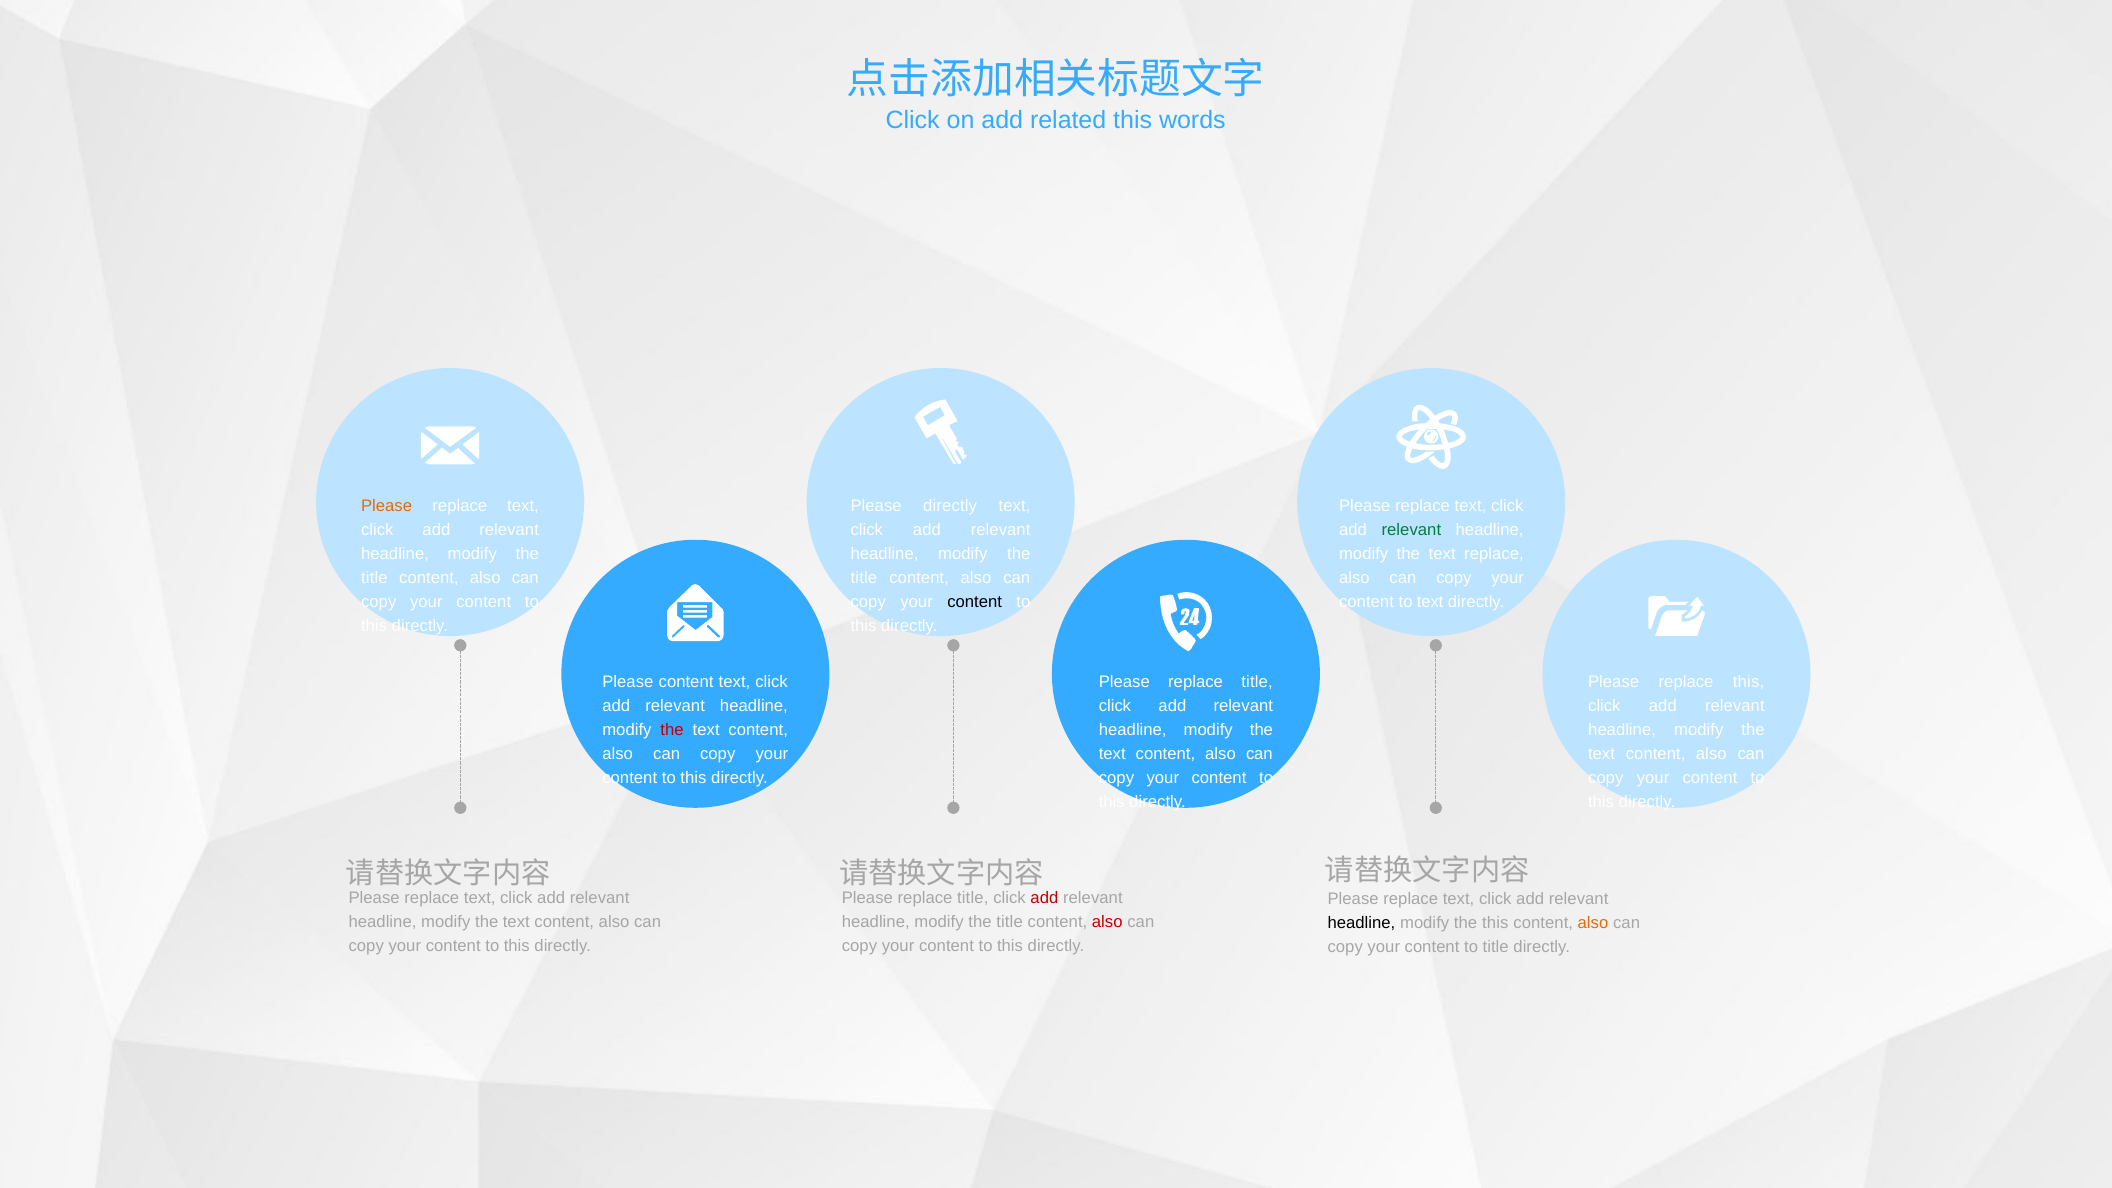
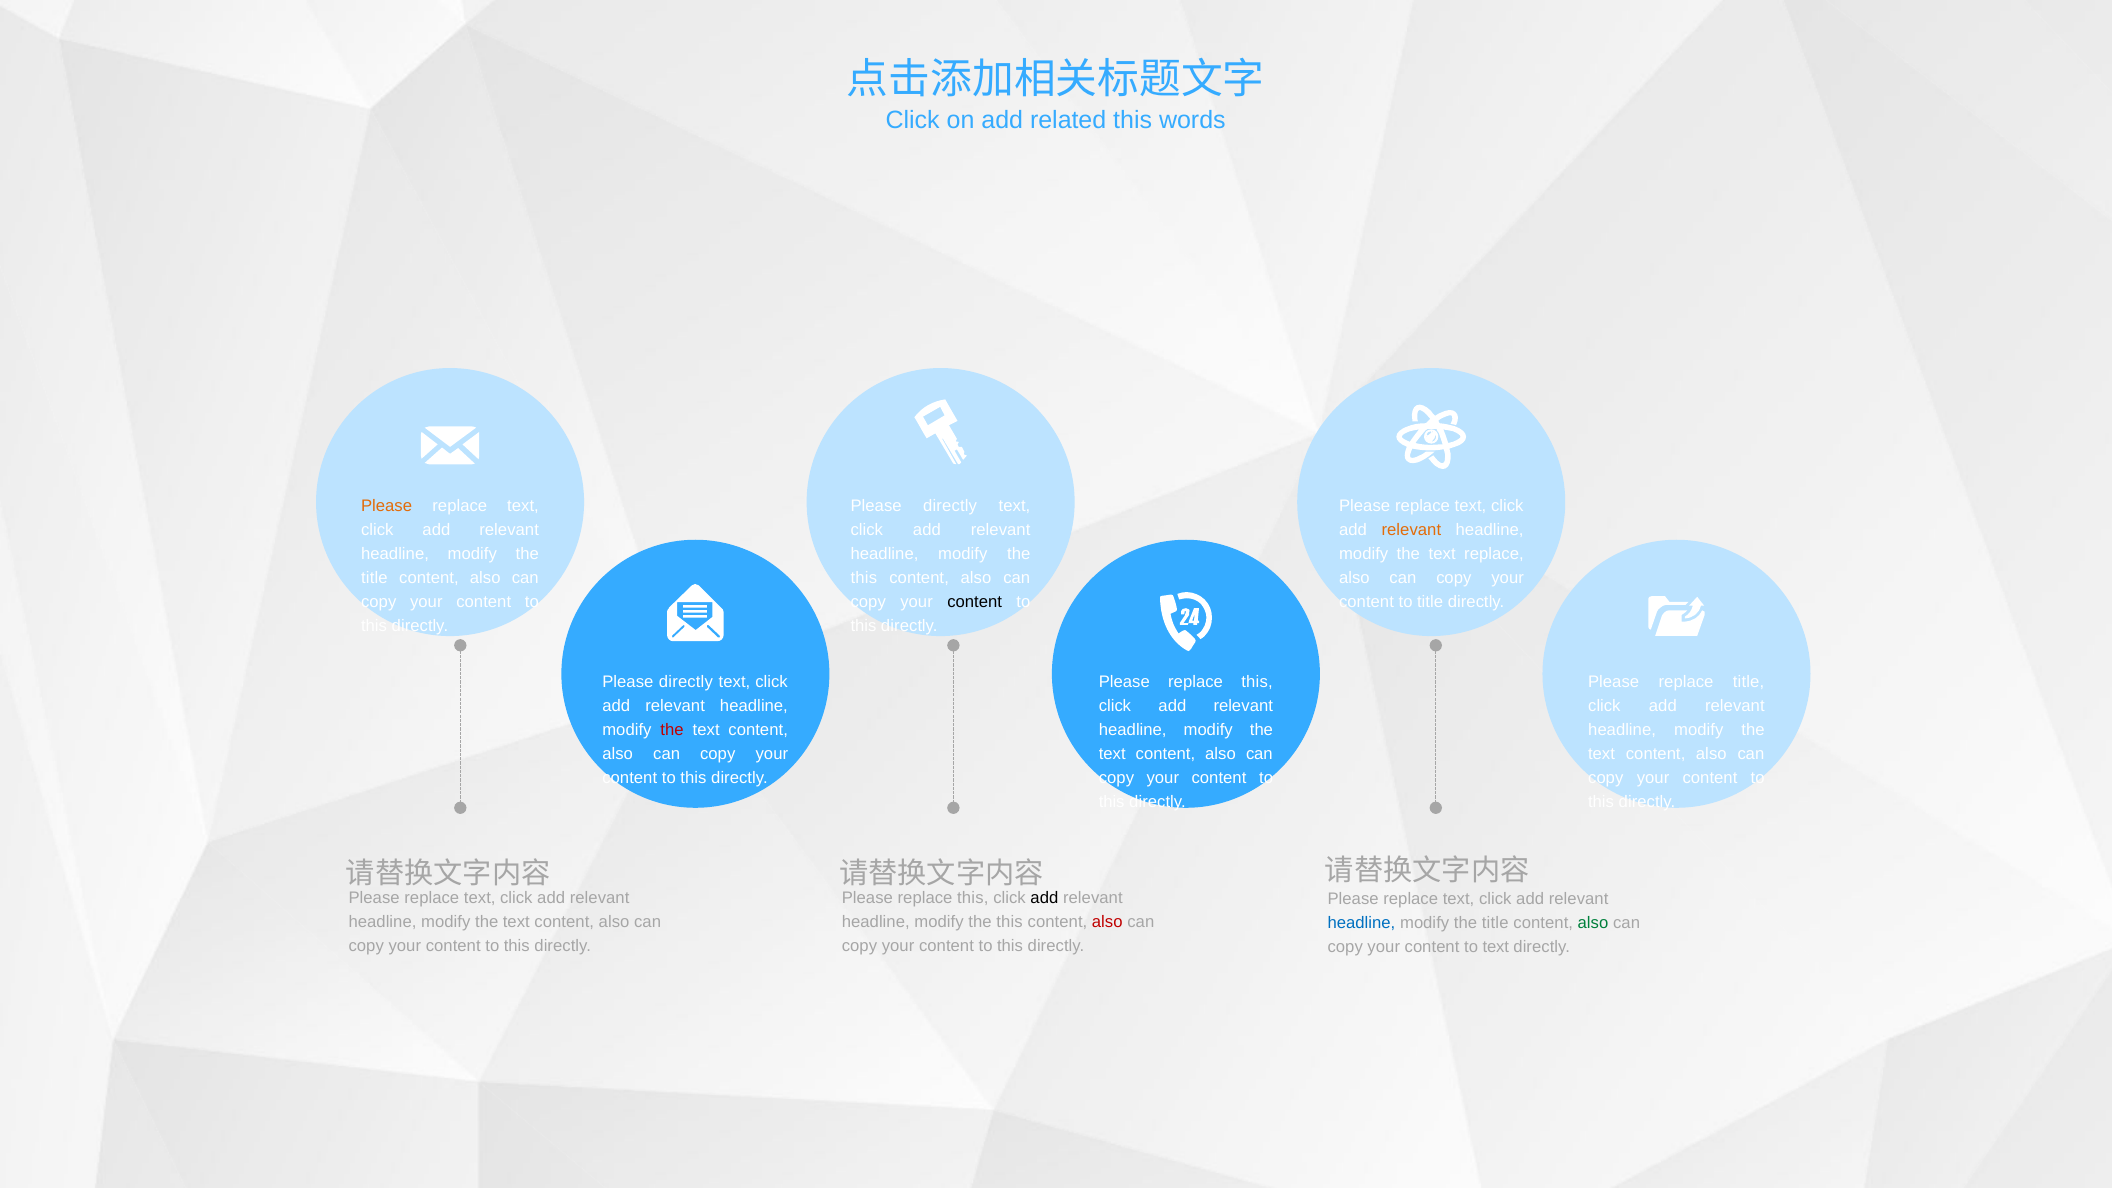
relevant colour: green -> orange (1411, 530)
title: title -> this (864, 578)
to text: text -> title (1430, 602)
content: content -> directly (686, 682)
title: title -> this (1257, 682)
replace this: this -> title (1749, 682)
title: title -> this (973, 898)
add colour: red -> black (1044, 898)
title: title -> this (1010, 922)
headline colour: black -> blue (1361, 923)
this: this -> title (1495, 923)
also colour: orange -> green (1593, 923)
to title: title -> text (1496, 947)
